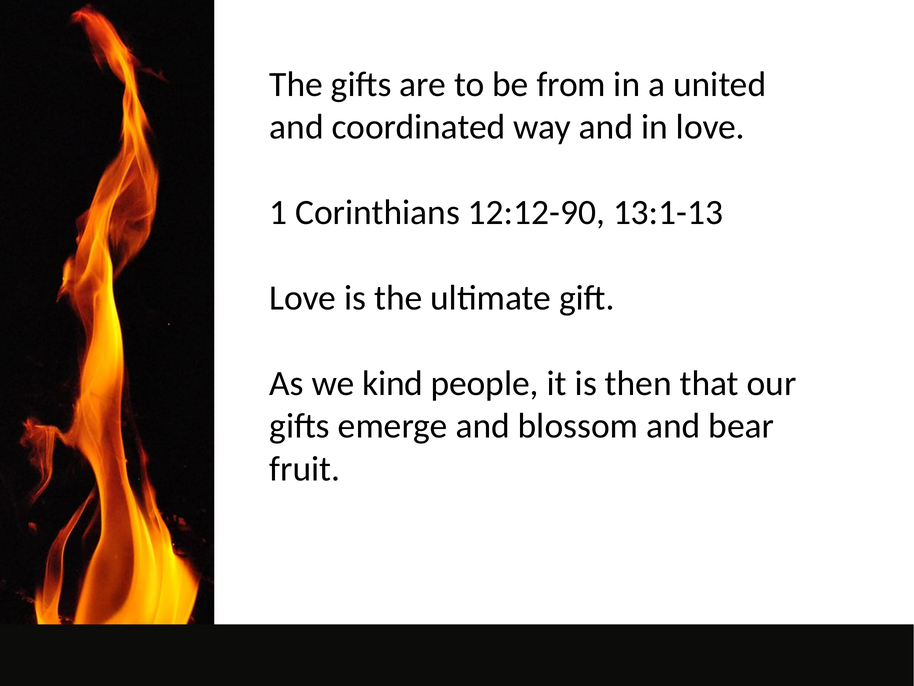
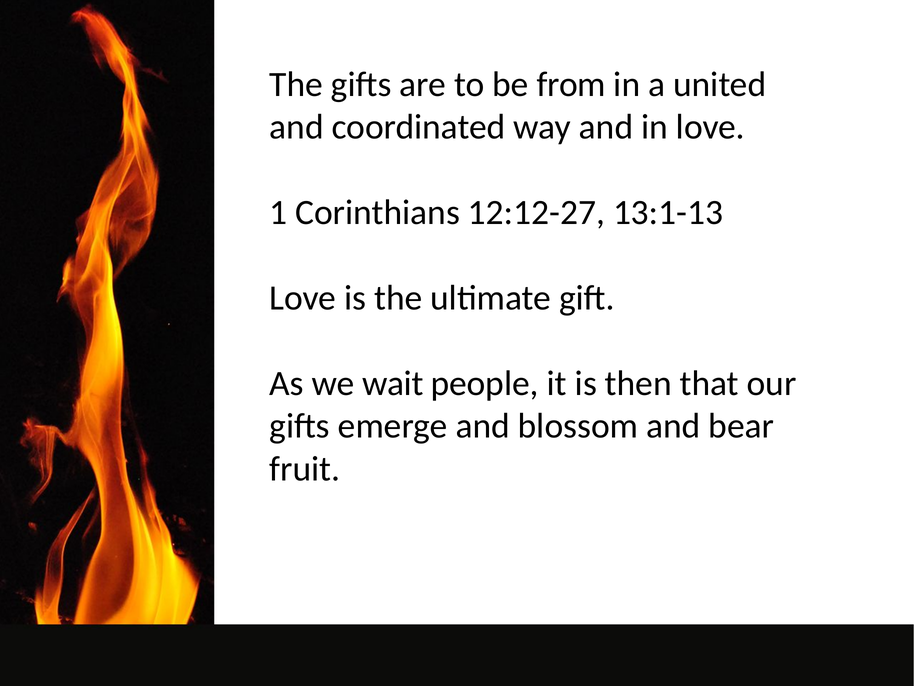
12:12-90: 12:12-90 -> 12:12-27 (536, 212)
kind: kind -> wait (393, 383)
